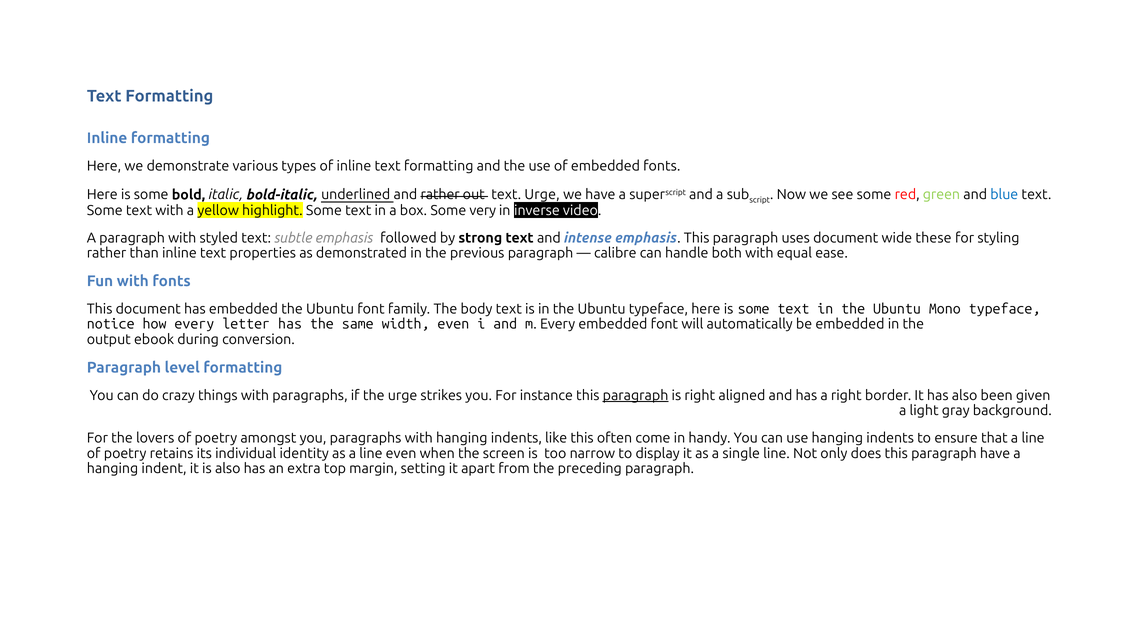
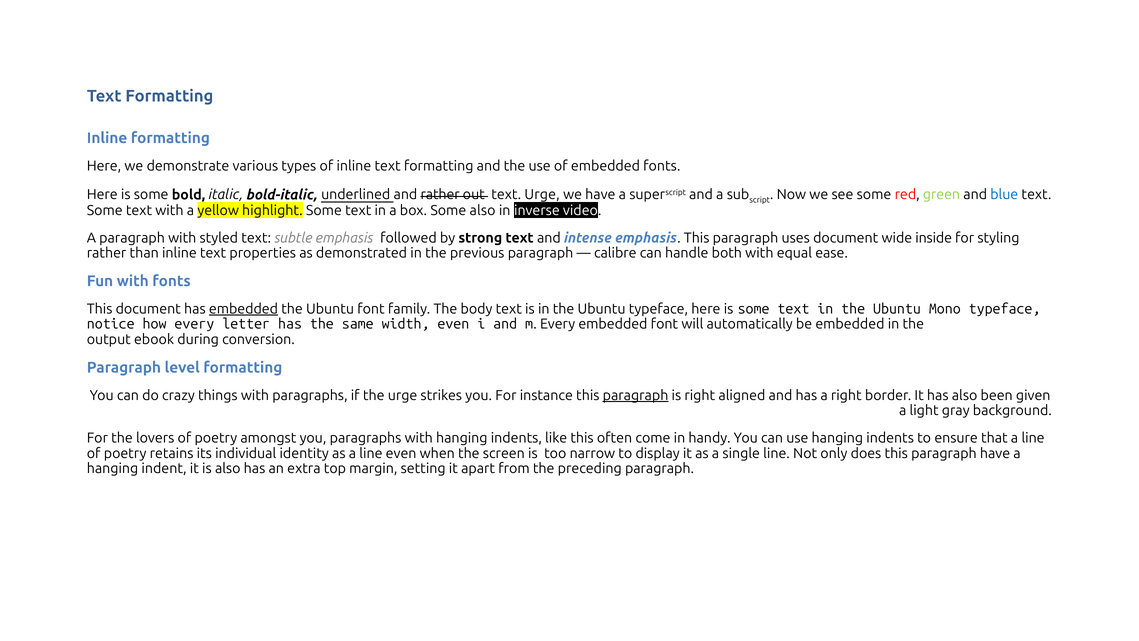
Some very: very -> also (483, 210)
these: these -> inside (934, 238)
embedded underline: none -> present (243, 309)
